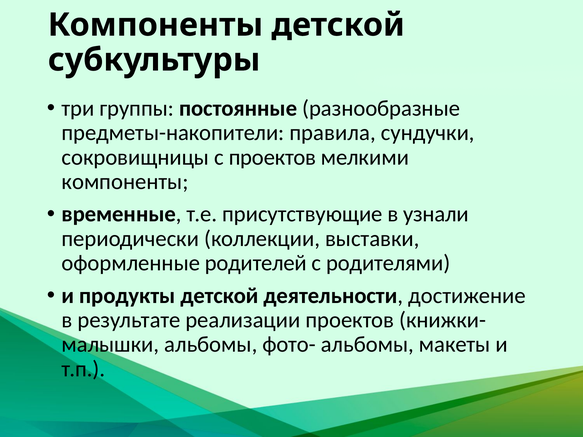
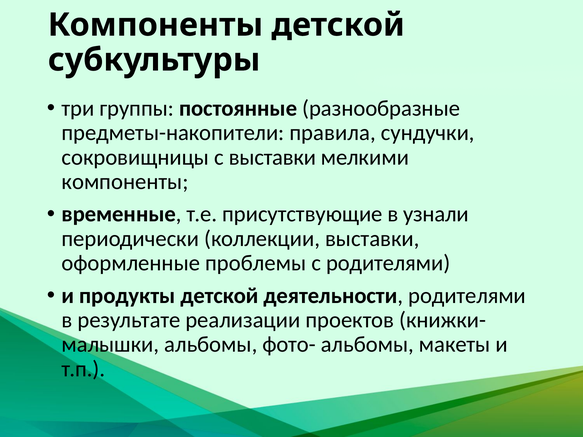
с проектов: проектов -> выставки (272, 157)
родителей: родителей -> проблемы (256, 263)
деятельности достижение: достижение -> родителями (467, 296)
